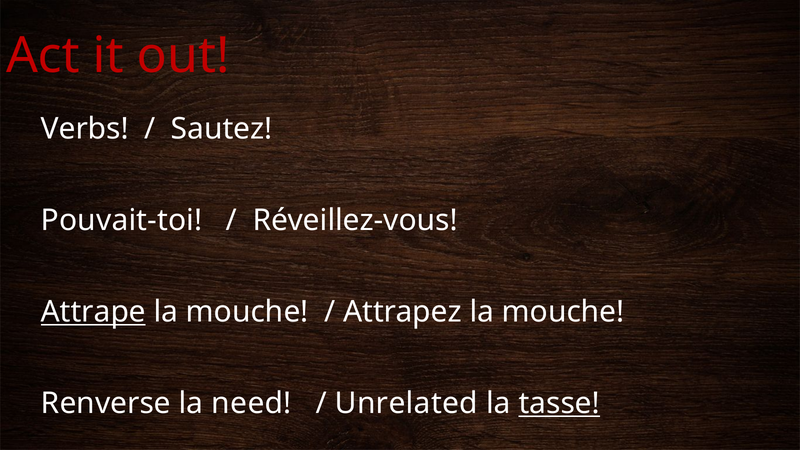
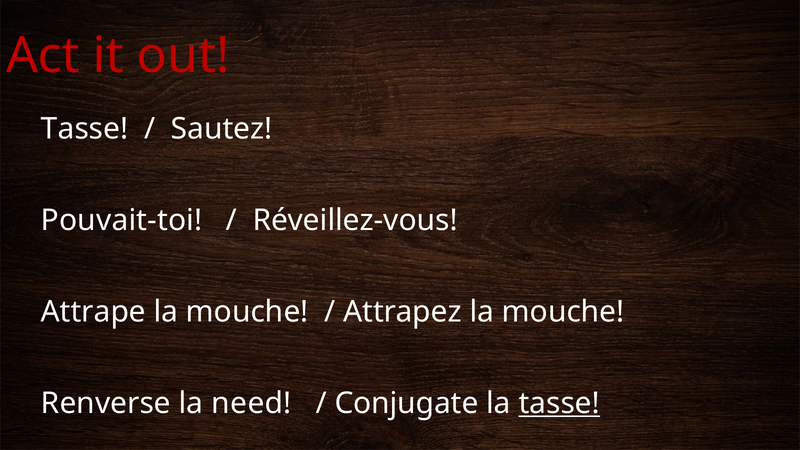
Verbs: Verbs -> Tasse (85, 129)
Attrape underline: present -> none (93, 312)
Unrelated: Unrelated -> Conjugate (407, 403)
